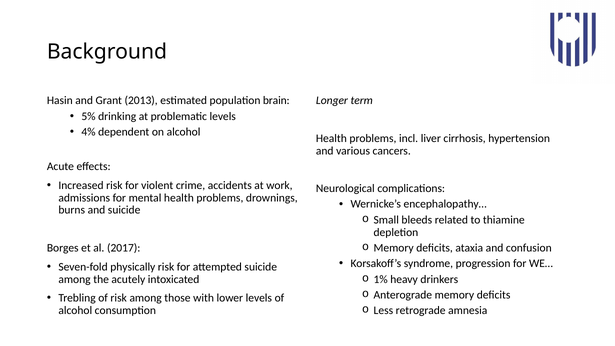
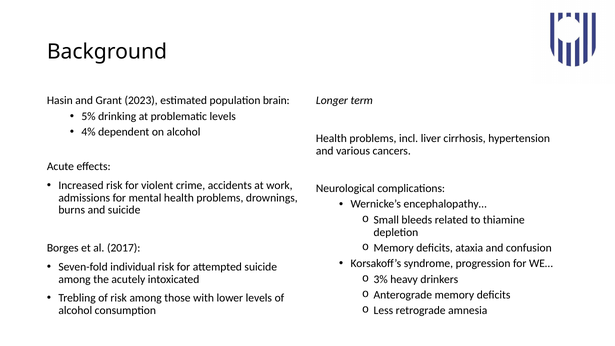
2013: 2013 -> 2023 (141, 101)
physically: physically -> individual (133, 267)
1%: 1% -> 3% (381, 279)
